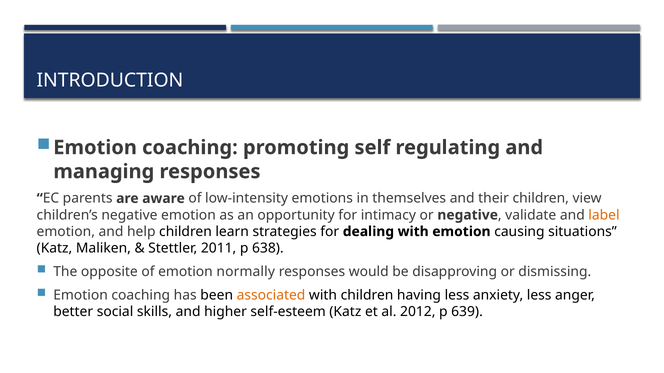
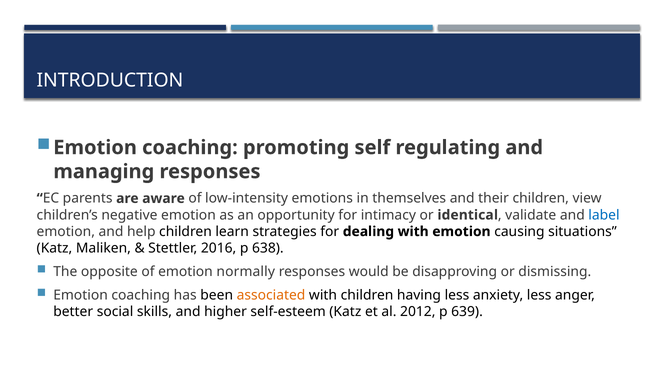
or negative: negative -> identical (468, 215)
label colour: orange -> blue (604, 215)
2011: 2011 -> 2016 (219, 248)
